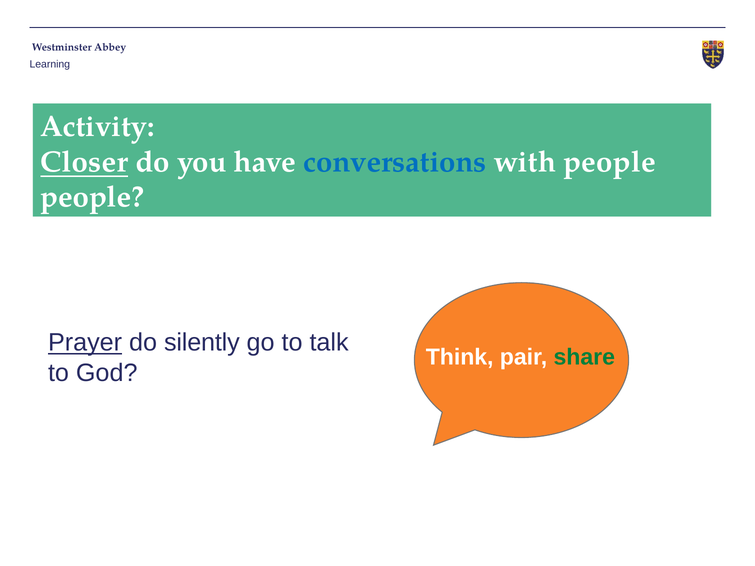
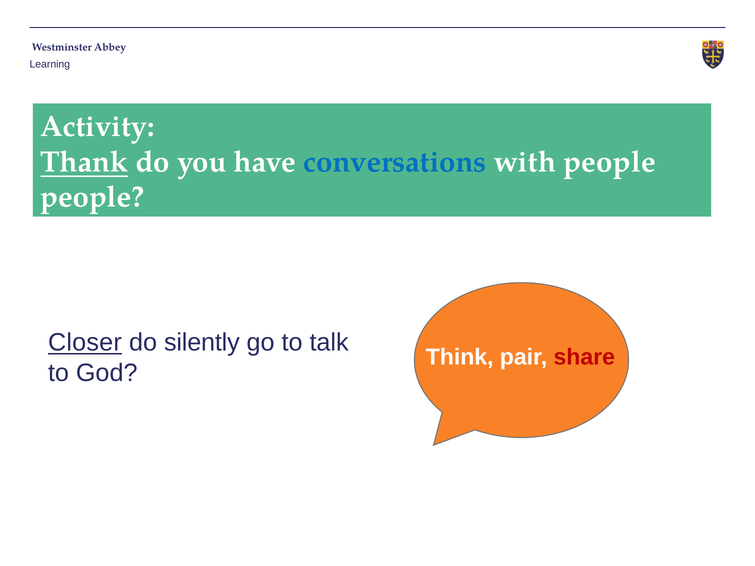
Closer: Closer -> Thank (84, 162)
Prayer: Prayer -> Closer (85, 343)
share colour: green -> red (584, 357)
